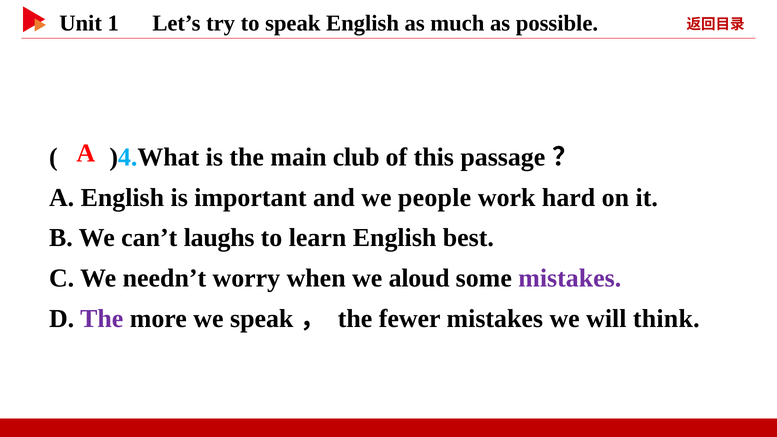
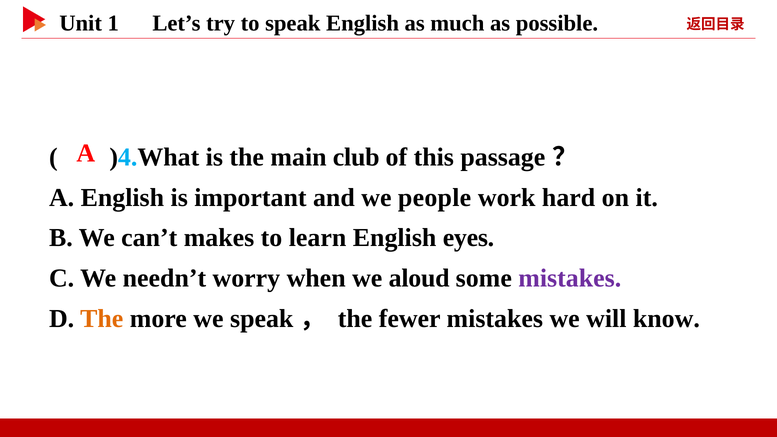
laughs: laughs -> makes (219, 238)
best: best -> eyes (468, 238)
The colour: purple -> orange (102, 319)
think: think -> know (666, 319)
